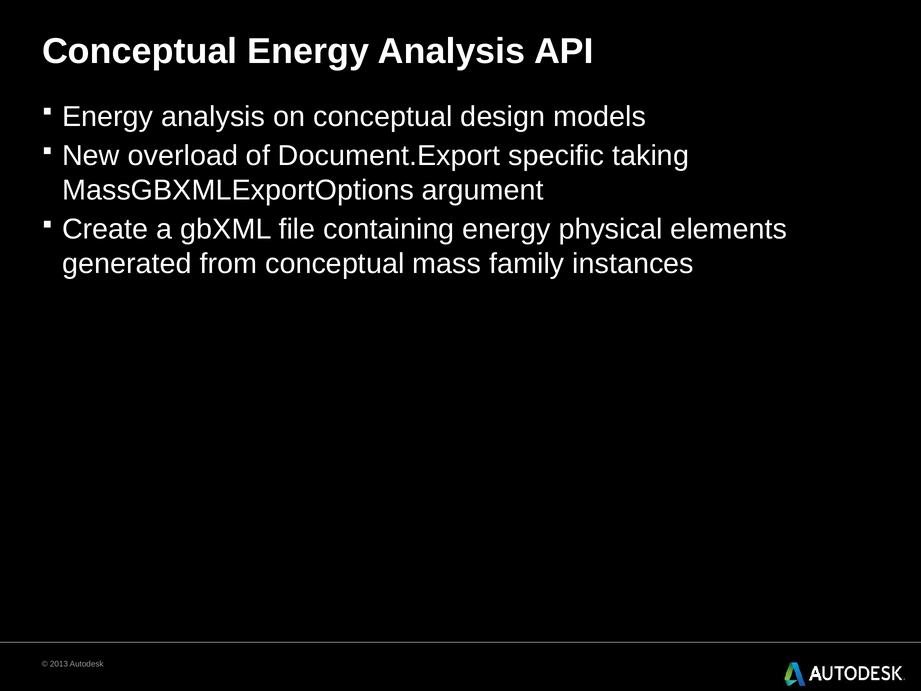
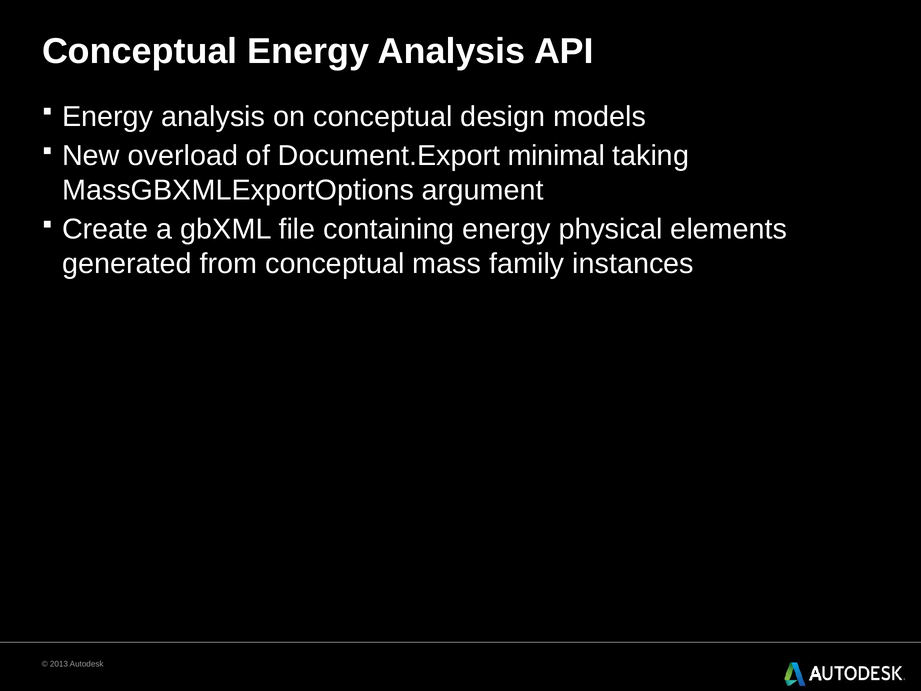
specific: specific -> minimal (556, 155)
